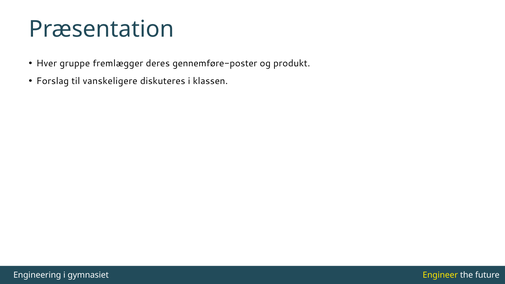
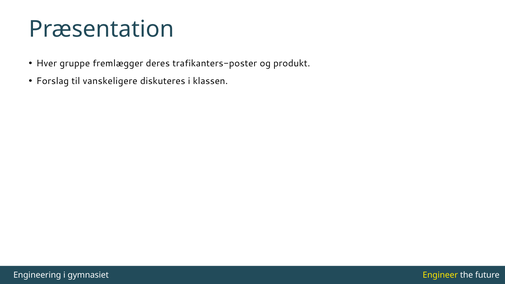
gennemføre-poster: gennemføre-poster -> trafikanters-poster (215, 63)
